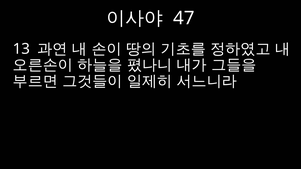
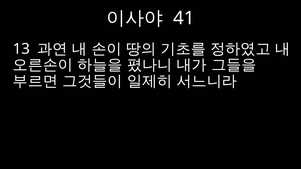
47: 47 -> 41 (184, 18)
